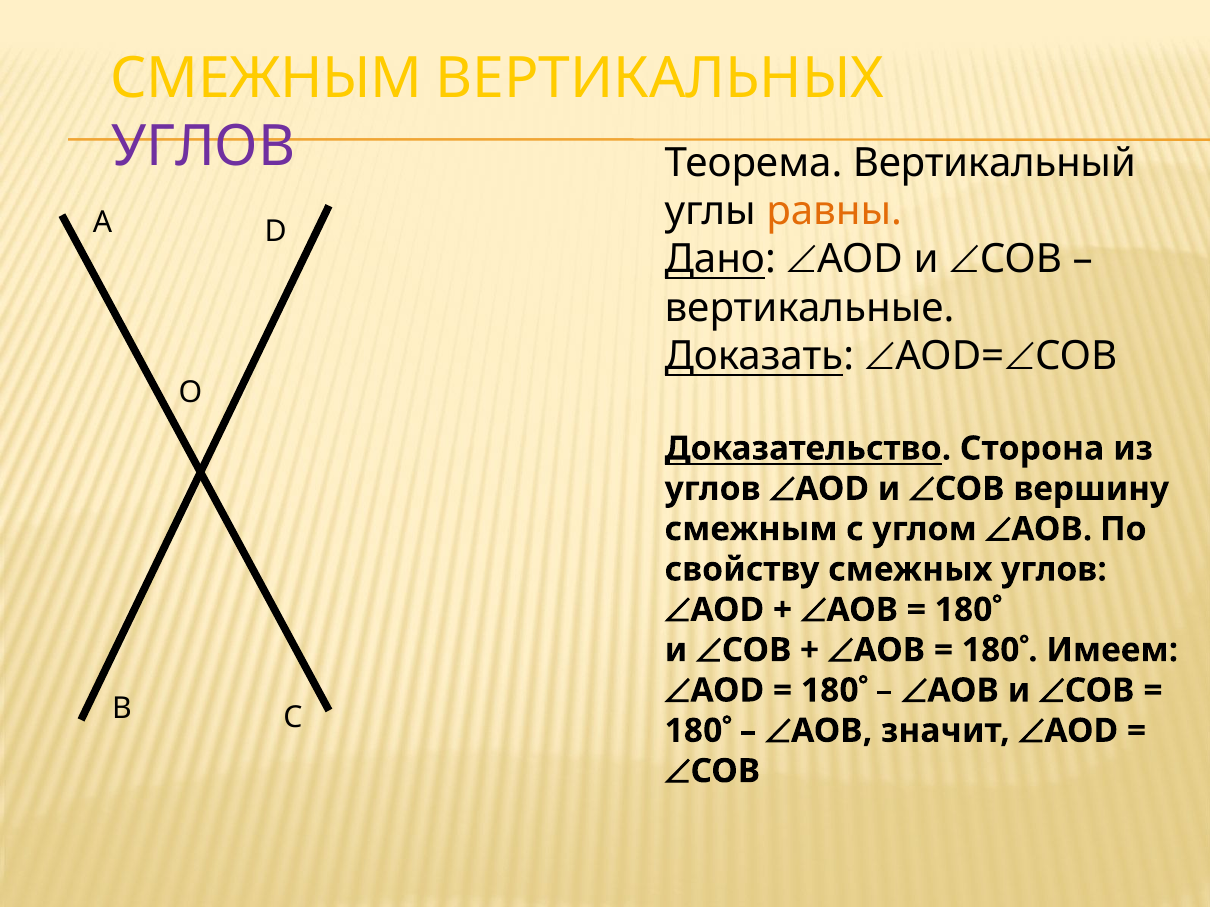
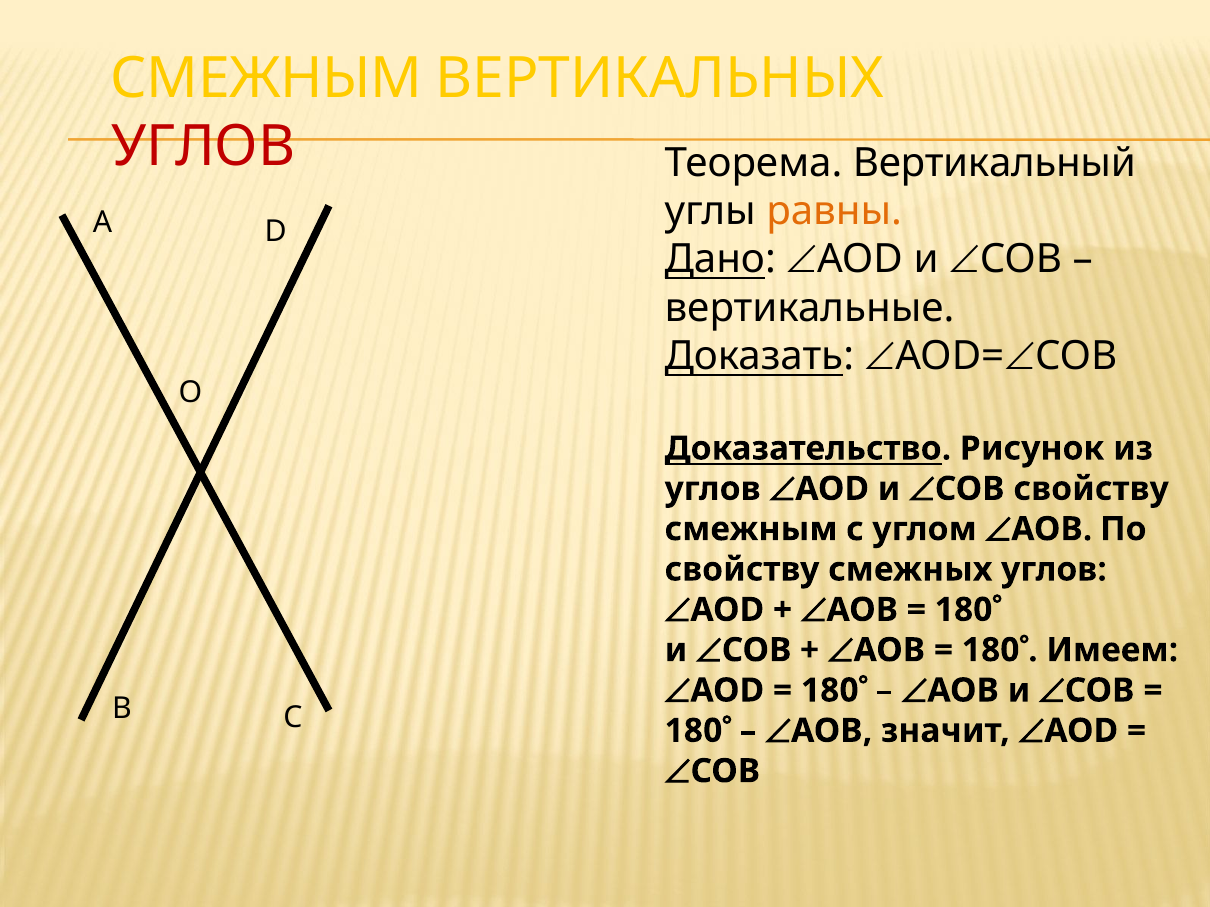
УГЛОВ colour: purple -> red (204, 147)
Сторона: Сторона -> Рисунок (1032, 449)
вершину: вершину -> свойству (1091, 489)
